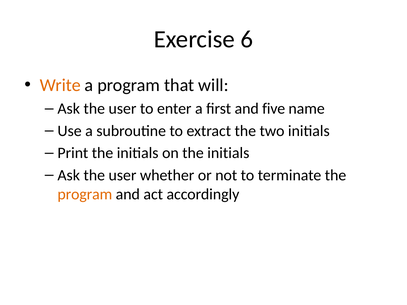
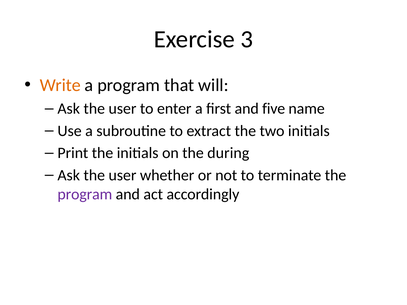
6: 6 -> 3 (247, 39)
on the initials: initials -> during (228, 153)
program colour: orange -> purple (85, 194)
